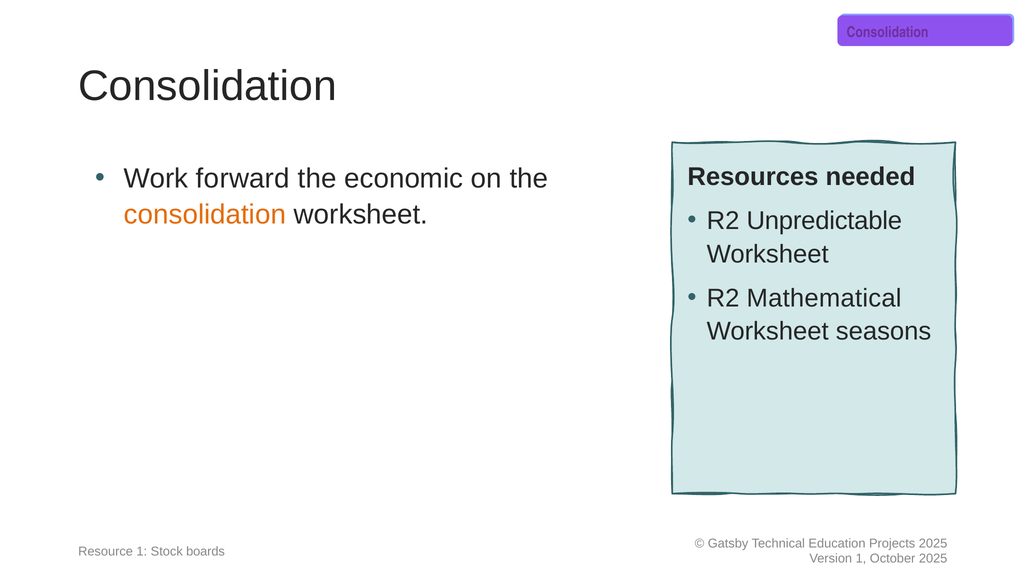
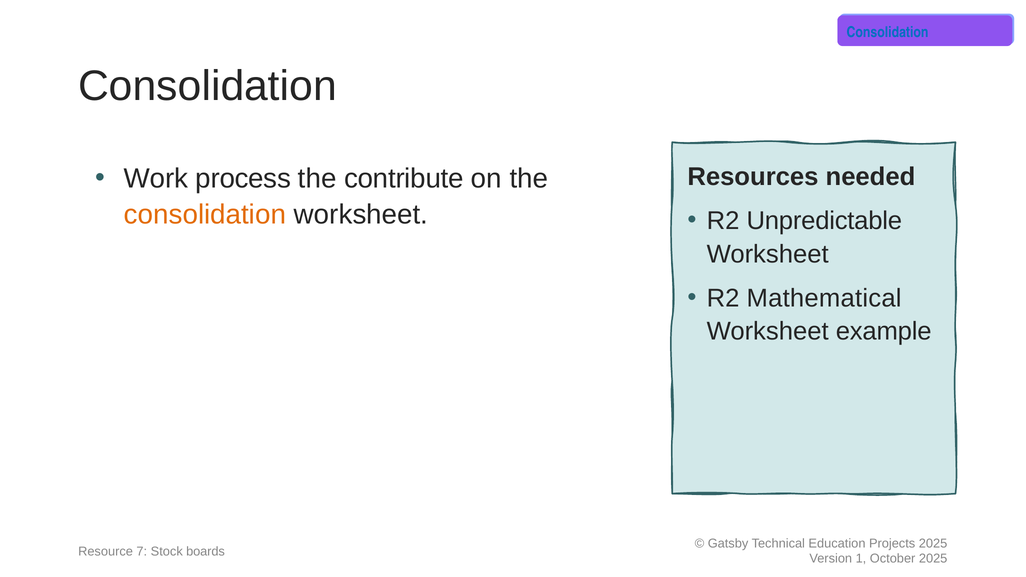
Consolidation colour: purple -> blue (888, 32)
forward: forward -> process (243, 179)
economic: economic -> contribute (404, 179)
seasons: seasons -> example (884, 331)
Resource 1: 1 -> 7 (142, 552)
